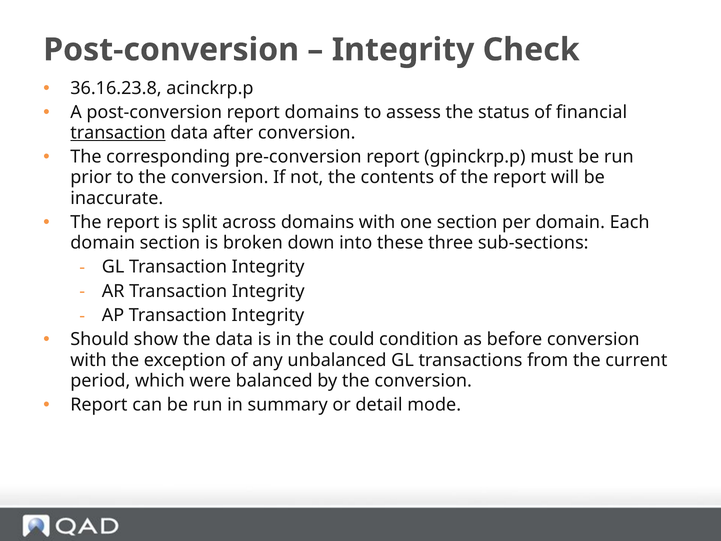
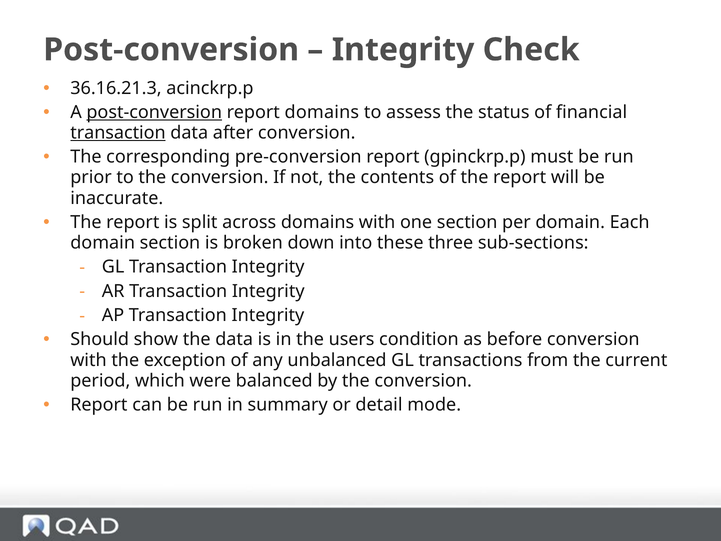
36.16.23.8: 36.16.23.8 -> 36.16.21.3 (116, 88)
post-conversion underline: none -> present (154, 112)
could: could -> users (352, 339)
